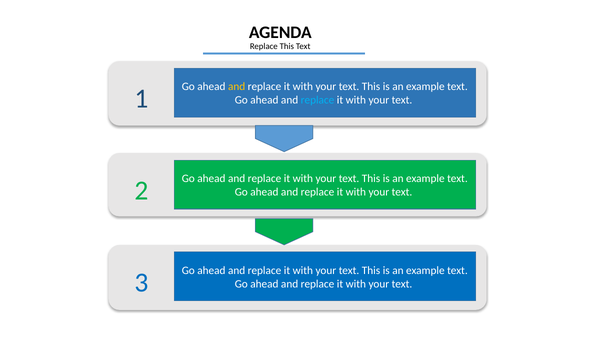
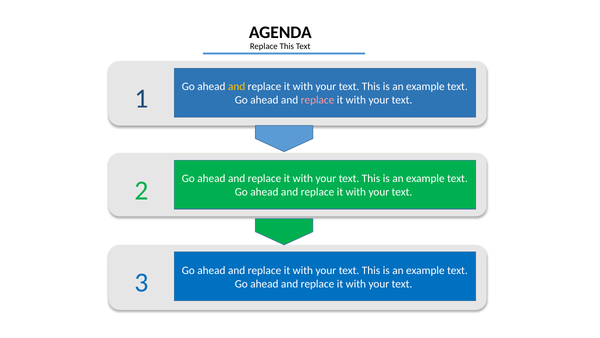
replace colour: light blue -> pink (317, 100)
